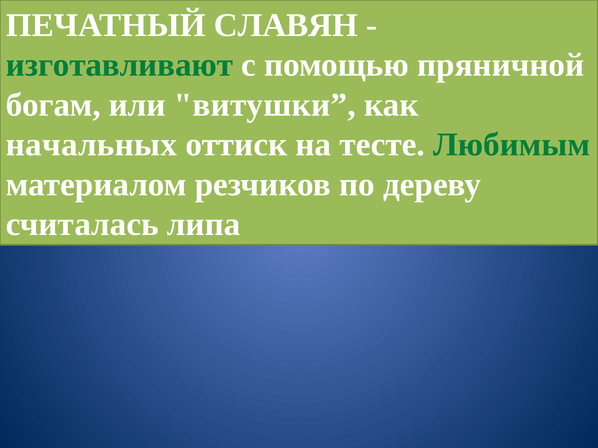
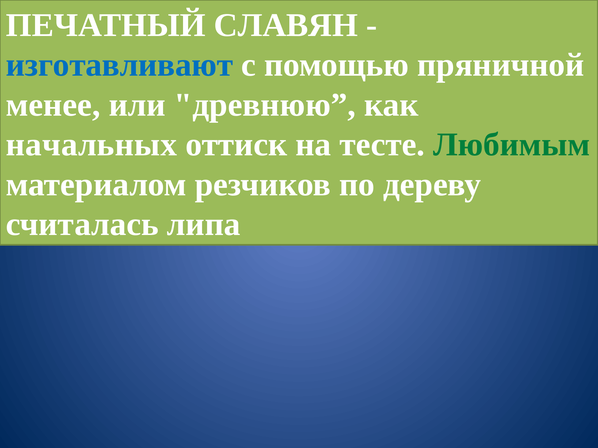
изготавливают colour: green -> blue (119, 65)
богам: богам -> менее (53, 105)
витушки: витушки -> древнюю (265, 105)
